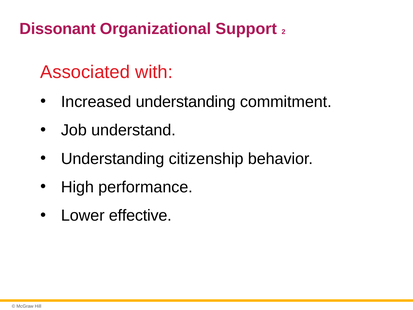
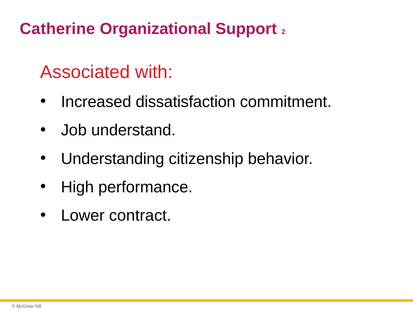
Dissonant: Dissonant -> Catherine (57, 29)
Increased understanding: understanding -> dissatisfaction (186, 102)
effective: effective -> contract (140, 216)
